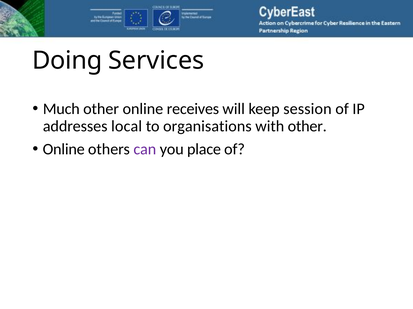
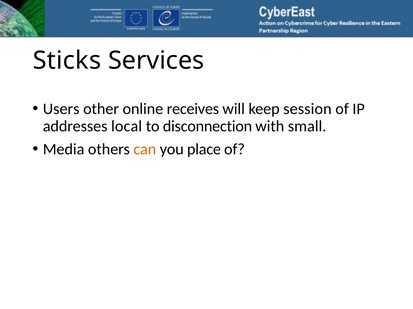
Doing: Doing -> Sticks (67, 61)
Much: Much -> Users (61, 109)
organisations: organisations -> disconnection (207, 127)
with other: other -> small (307, 127)
Online: Online -> Media (64, 150)
can colour: purple -> orange (145, 150)
